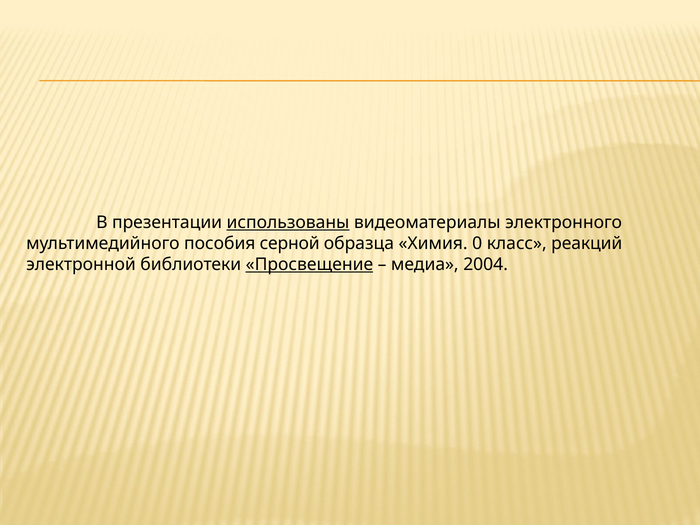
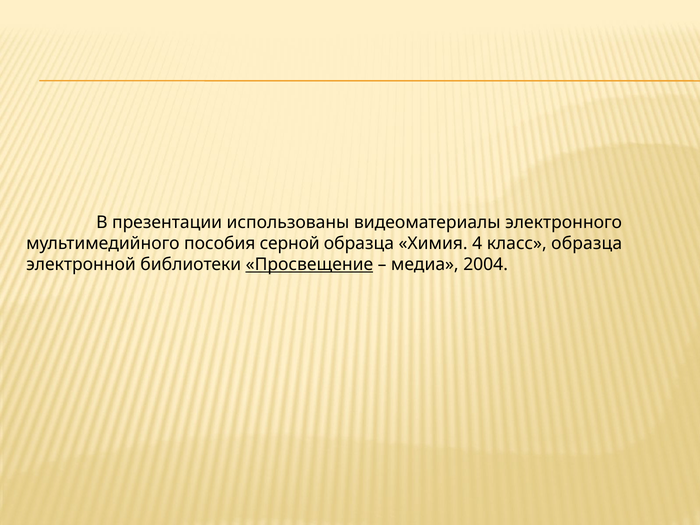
использованы underline: present -> none (288, 223)
0: 0 -> 4 (477, 244)
класс реакций: реакций -> образца (587, 244)
